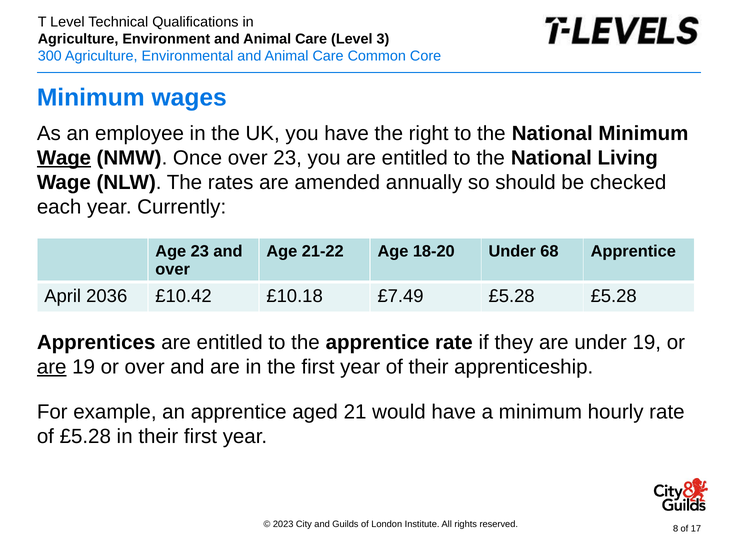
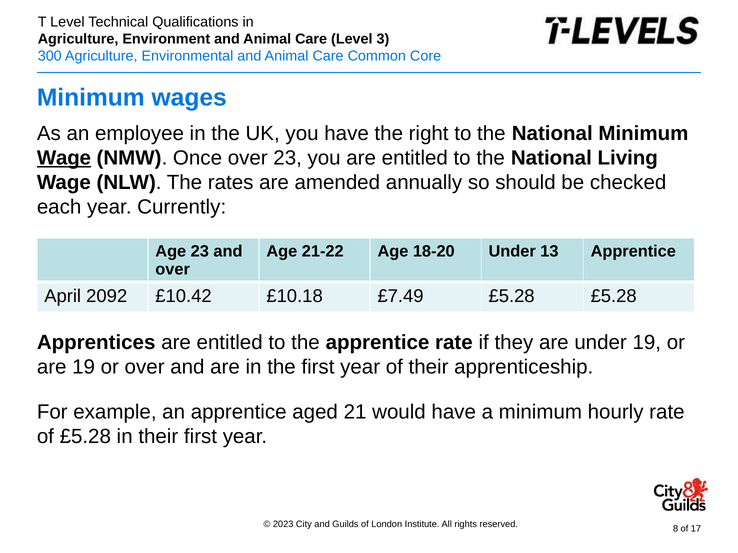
68: 68 -> 13 (549, 251)
2036: 2036 -> 2092 (107, 297)
are underline: present -> none (52, 367)
